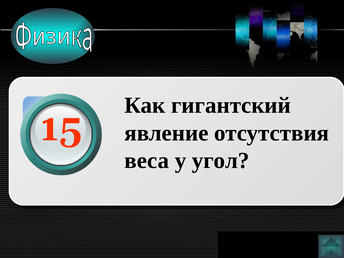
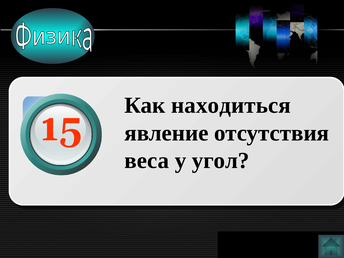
гигантский: гигантский -> находиться (231, 105)
